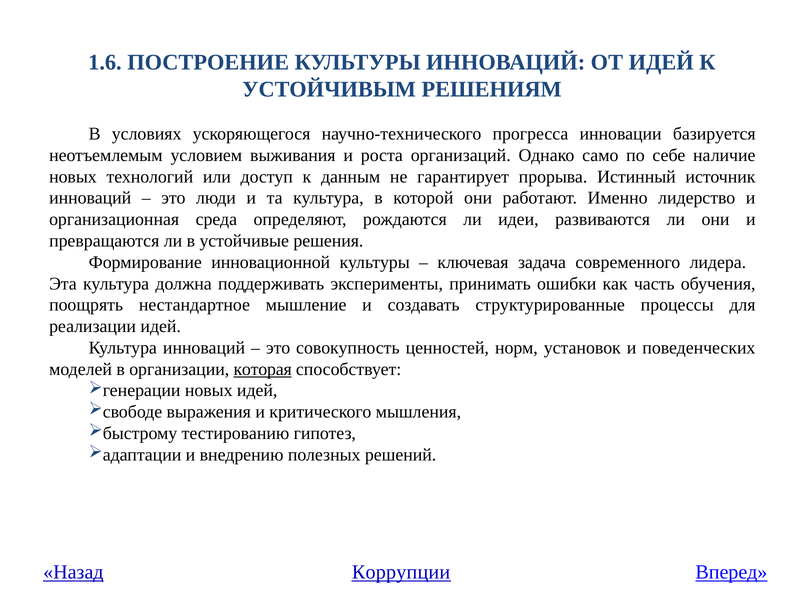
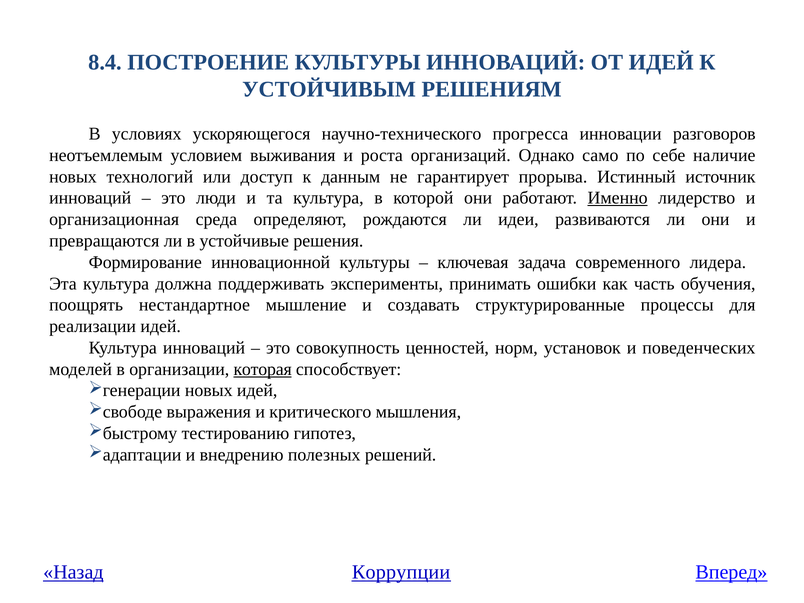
1.6: 1.6 -> 8.4 (105, 63)
базируется: базируется -> разговоров (714, 134)
Именно underline: none -> present (618, 198)
